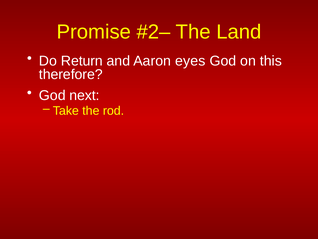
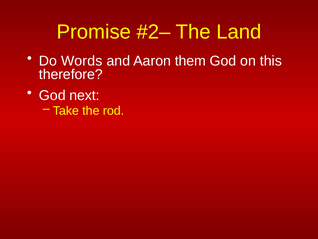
Return: Return -> Words (82, 61)
eyes: eyes -> them (190, 61)
